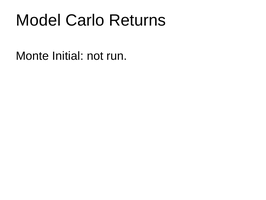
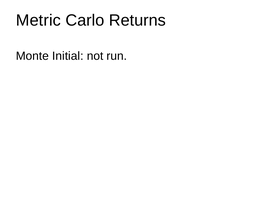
Model: Model -> Metric (38, 20)
